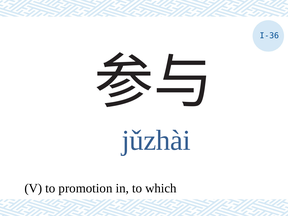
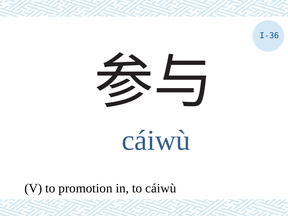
jǔzhài: jǔzhài -> cáiwù (156, 140)
to which: which -> cáiwù (161, 188)
